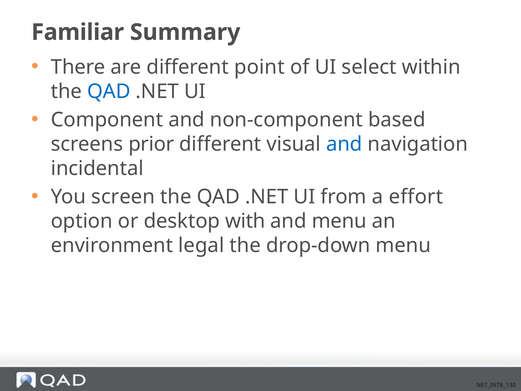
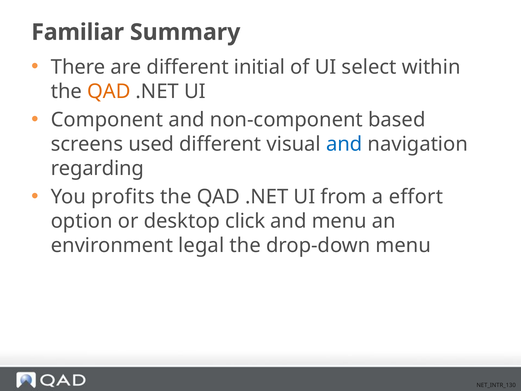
point: point -> initial (260, 67)
QAD colour: blue -> orange (109, 91)
prior: prior -> used (151, 144)
incidental: incidental -> regarding (97, 168)
screen: screen -> profits (123, 197)
with: with -> click (245, 221)
